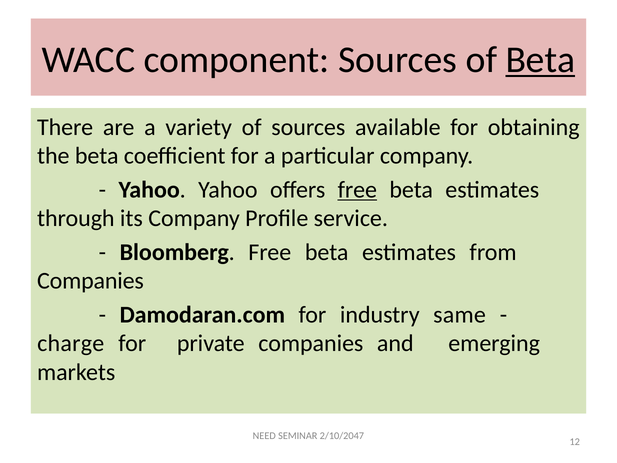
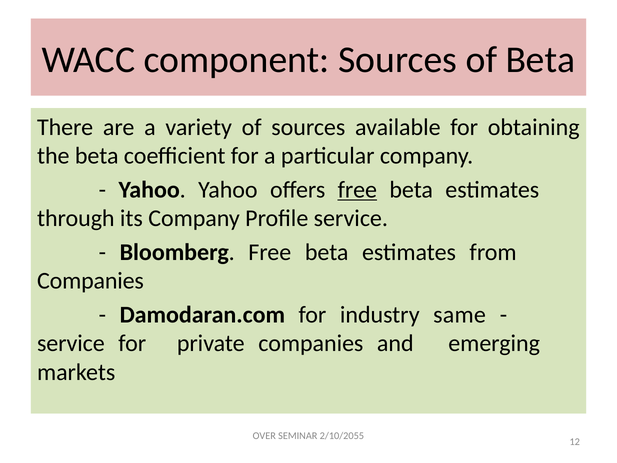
Beta underline: present -> none (540, 60)
charge: charge -> service (71, 343)
NEED: NEED -> OVER (264, 436)
2/10/2047: 2/10/2047 -> 2/10/2055 (342, 436)
